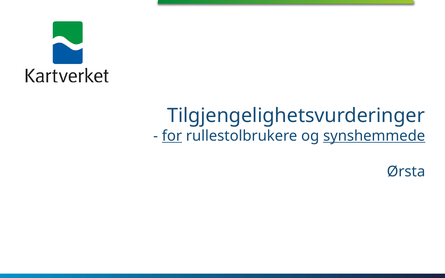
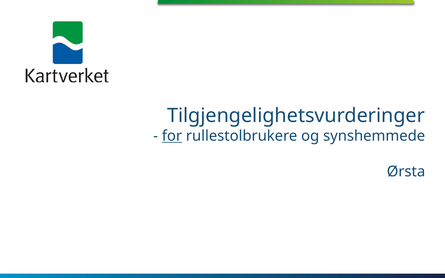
synshemmede underline: present -> none (374, 136)
